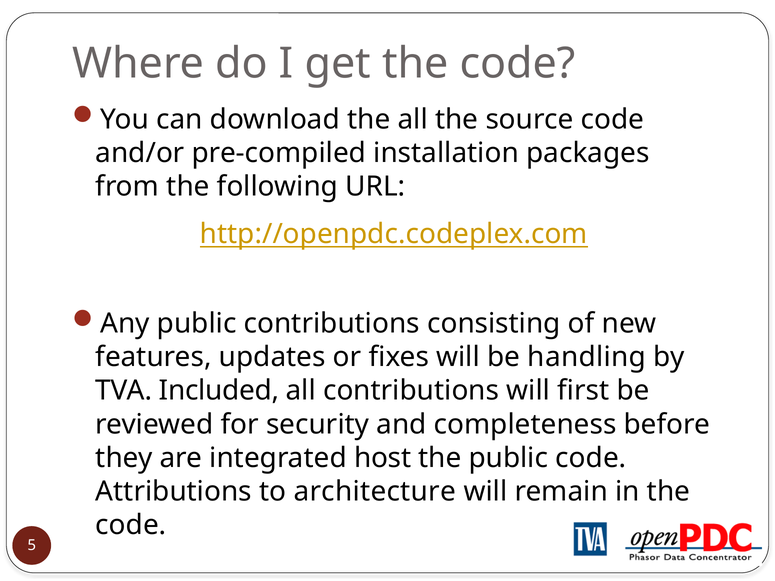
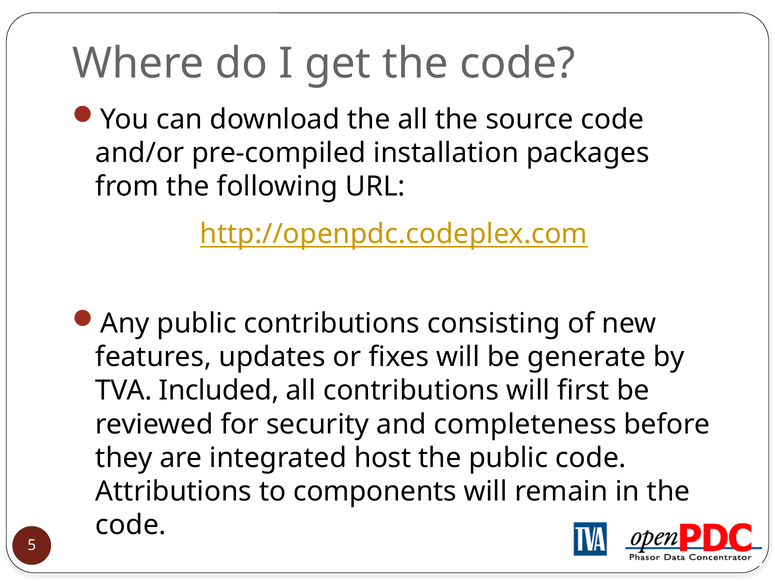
handling: handling -> generate (587, 357)
architecture: architecture -> components (375, 492)
